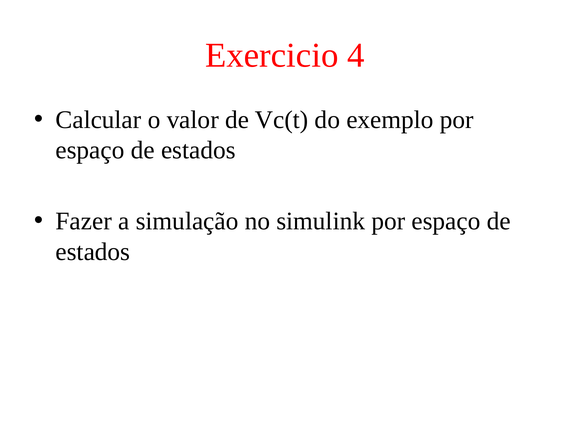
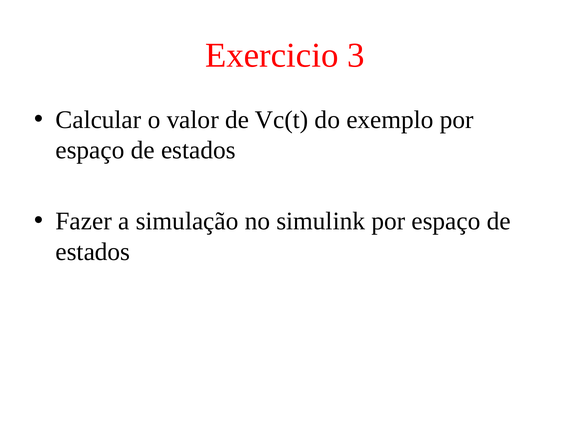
4: 4 -> 3 (356, 55)
